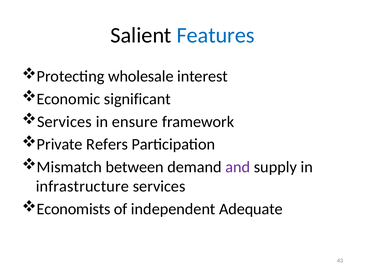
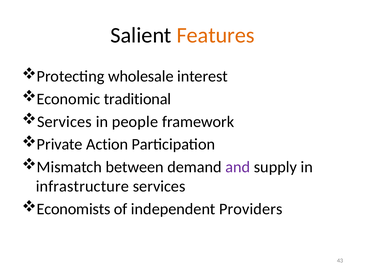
Features colour: blue -> orange (216, 35)
significant: significant -> traditional (138, 99)
ensure: ensure -> people (135, 122)
Refers: Refers -> Action (107, 145)
Adequate: Adequate -> Providers (251, 210)
